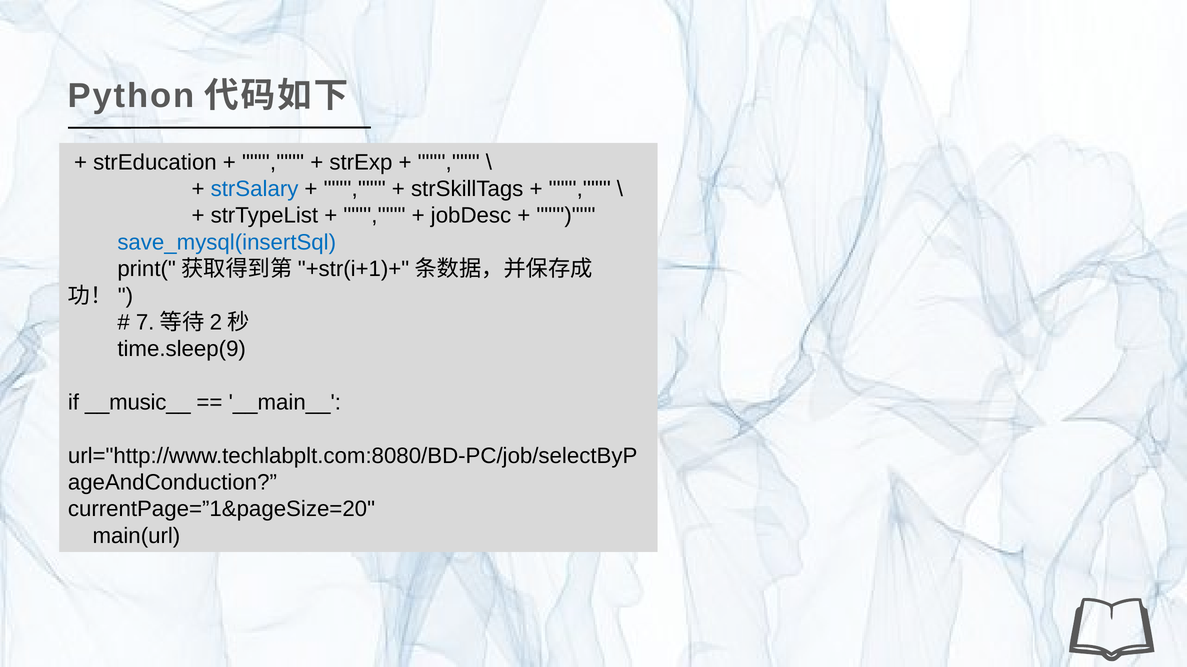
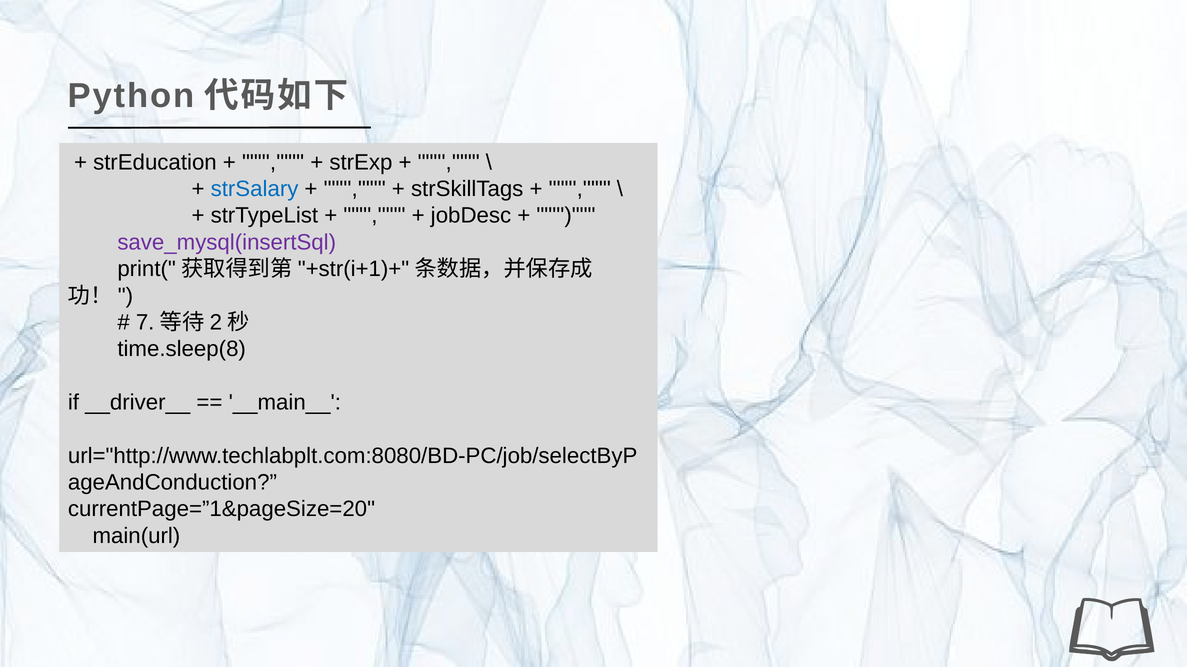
save_mysql(insertSql colour: blue -> purple (227, 243)
time.sleep(9: time.sleep(9 -> time.sleep(8 (182, 349)
__music__: __music__ -> __driver__ (138, 403)
